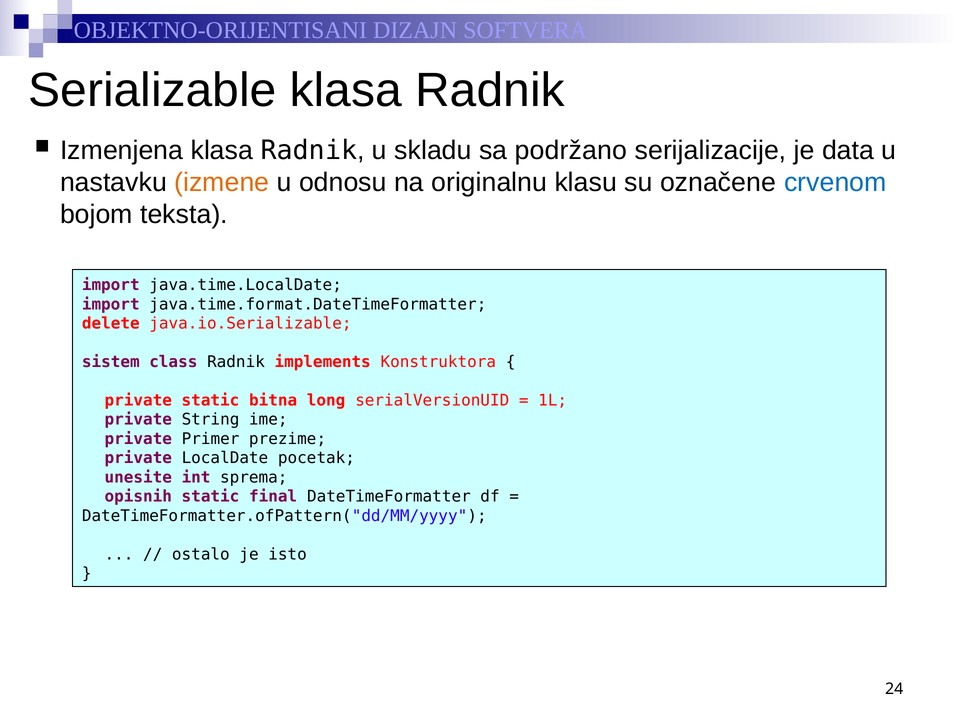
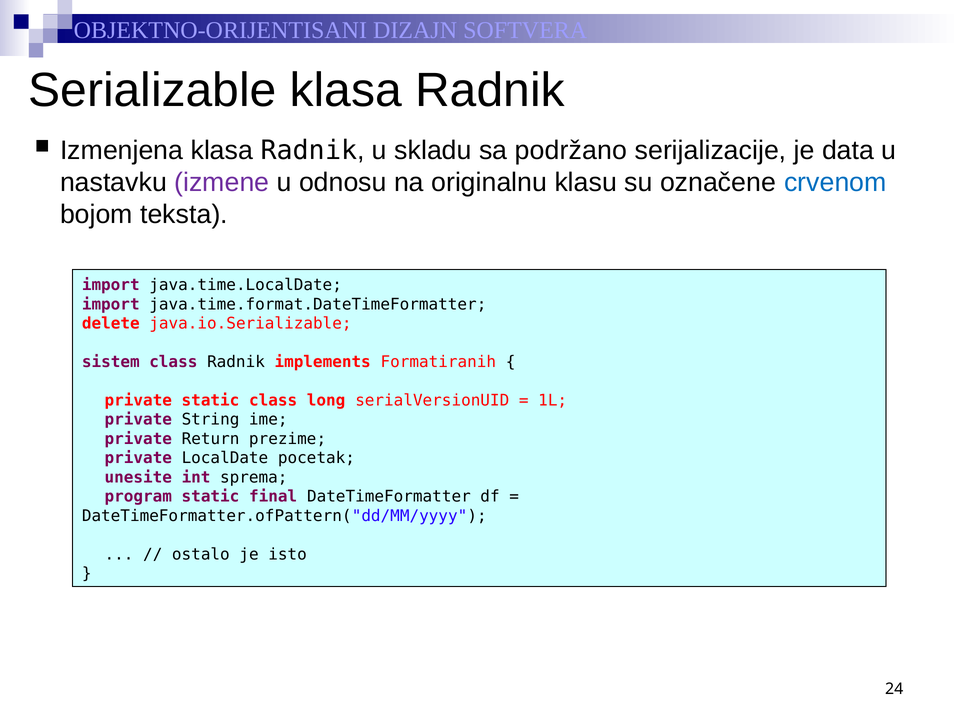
izmene colour: orange -> purple (222, 182)
Konstruktora: Konstruktora -> Formatiranih (438, 362)
static bitna: bitna -> class (273, 400)
Primer: Primer -> Return (211, 439)
opisnih: opisnih -> program (138, 496)
